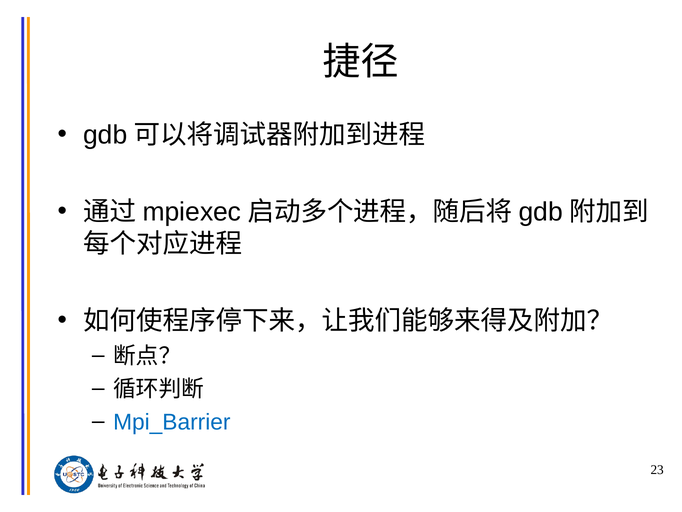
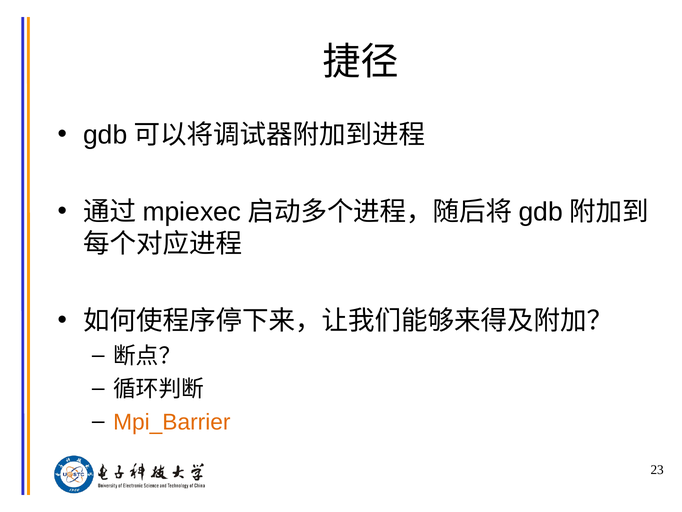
Mpi_Barrier colour: blue -> orange (172, 422)
